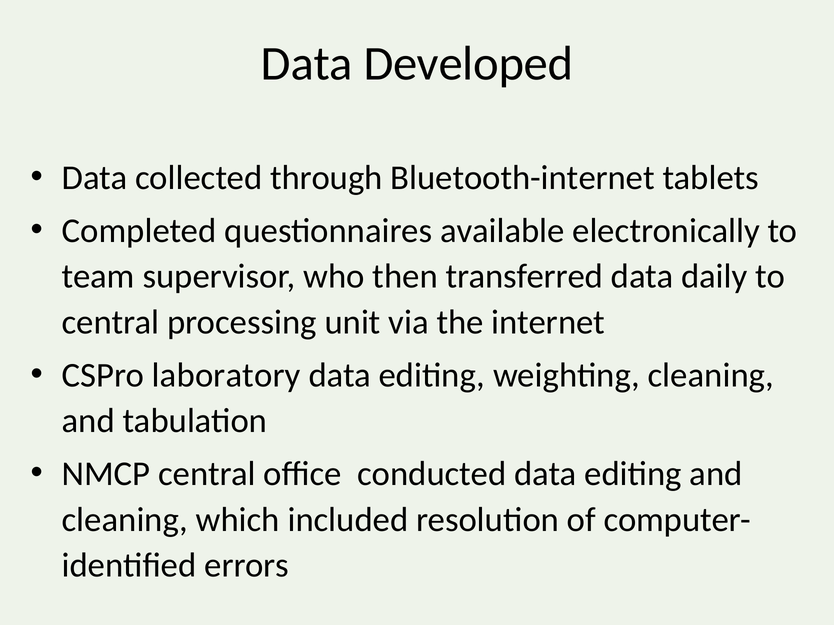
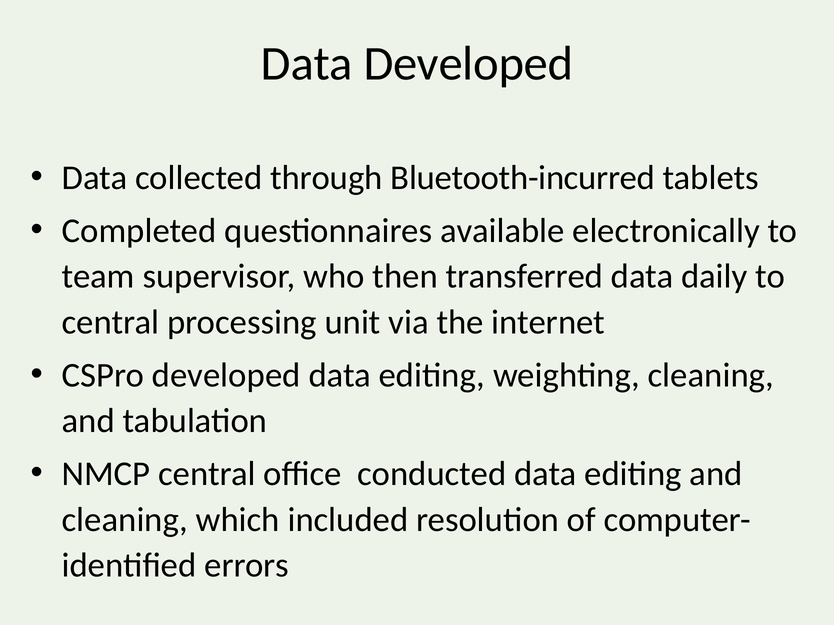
Bluetooth-internet: Bluetooth-internet -> Bluetooth-incurred (523, 178)
CSPro laboratory: laboratory -> developed (226, 375)
